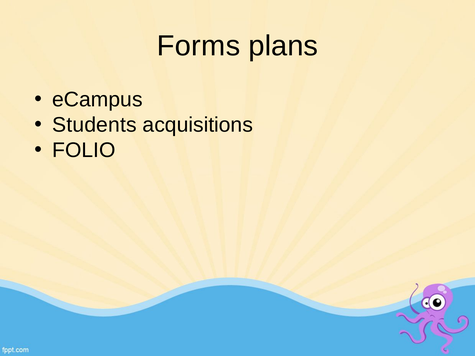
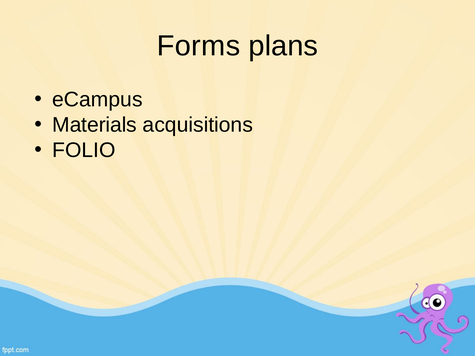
Students: Students -> Materials (95, 125)
